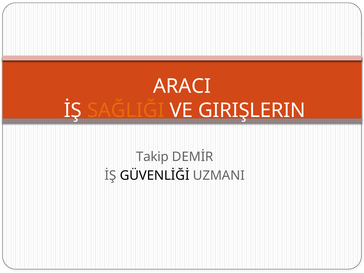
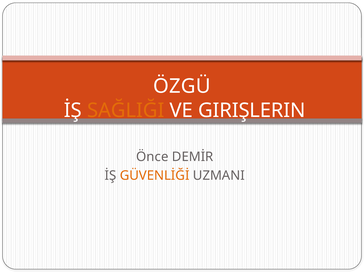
ARACI: ARACI -> ÖZGÜ (182, 86)
Takip: Takip -> Önce (152, 157)
GÜVENLİĞİ colour: black -> orange (155, 176)
